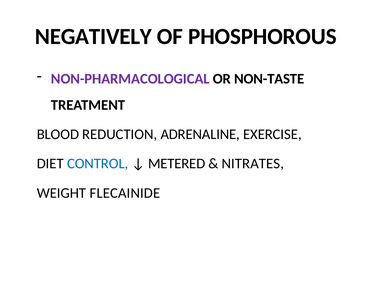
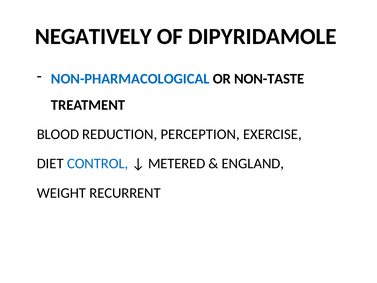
PHOSPHOROUS: PHOSPHOROUS -> DIPYRIDAMOLE (262, 36)
NON-PHARMACOLOGICAL colour: purple -> blue (130, 79)
ADRENALINE: ADRENALINE -> PERCEPTION (200, 134)
NITRATES: NITRATES -> ENGLAND (253, 163)
FLECAINIDE: FLECAINIDE -> RECURRENT (125, 193)
